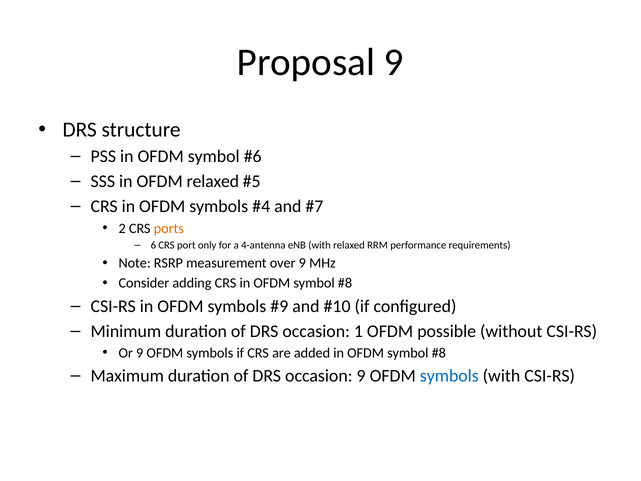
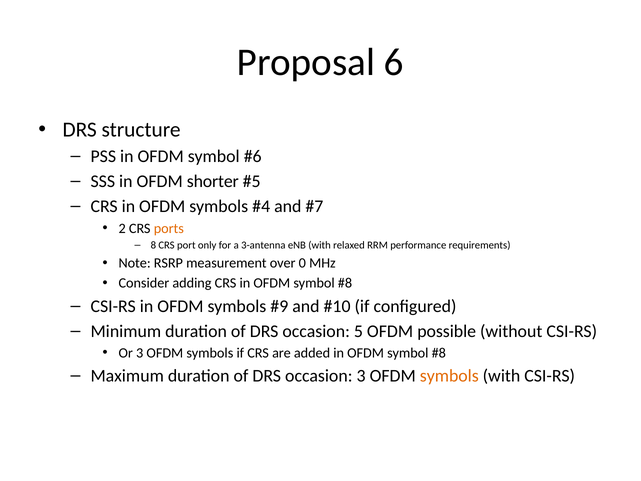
Proposal 9: 9 -> 6 (394, 62)
OFDM relaxed: relaxed -> shorter (213, 181)
6: 6 -> 8 (153, 245)
4-antenna: 4-antenna -> 3-antenna (263, 245)
over 9: 9 -> 0 (302, 263)
1: 1 -> 5 (358, 331)
Or 9: 9 -> 3 (140, 353)
occasion 9: 9 -> 3 (361, 376)
symbols colour: blue -> orange (449, 376)
